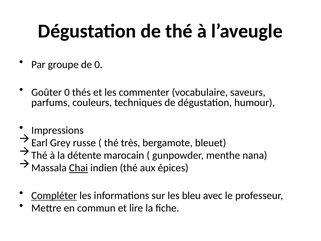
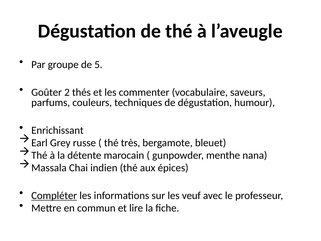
de 0: 0 -> 5 (98, 65)
Goûter 0: 0 -> 2 (67, 92)
Impressions: Impressions -> Enrichissant (57, 130)
Chai underline: present -> none (78, 168)
bleu: bleu -> veuf (191, 195)
